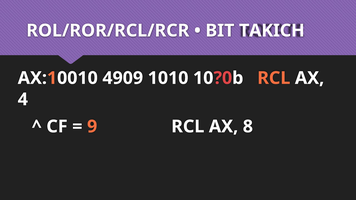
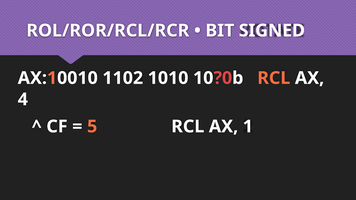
TAKICH: TAKICH -> SIGNED (272, 31)
4909: 4909 -> 1102 (123, 78)
9: 9 -> 5 (92, 127)
8: 8 -> 1 (248, 127)
